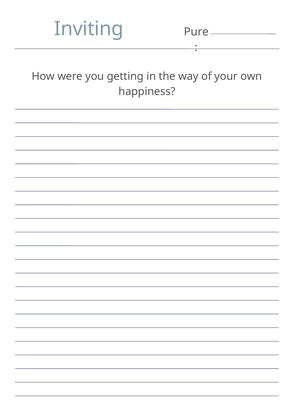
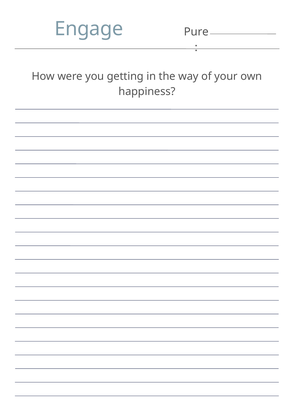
Inviting: Inviting -> Engage (89, 29)
